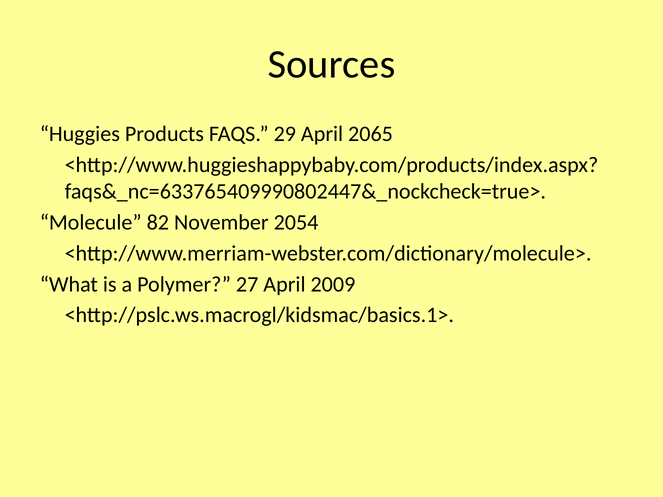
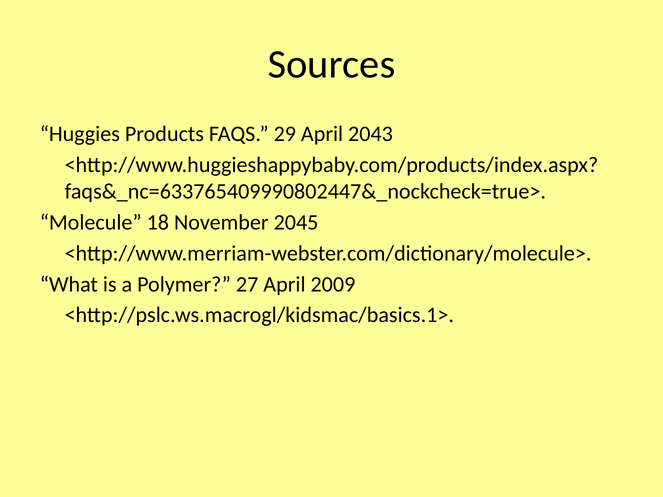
2065: 2065 -> 2043 (370, 134)
82: 82 -> 18 (158, 223)
2054: 2054 -> 2045 (296, 223)
